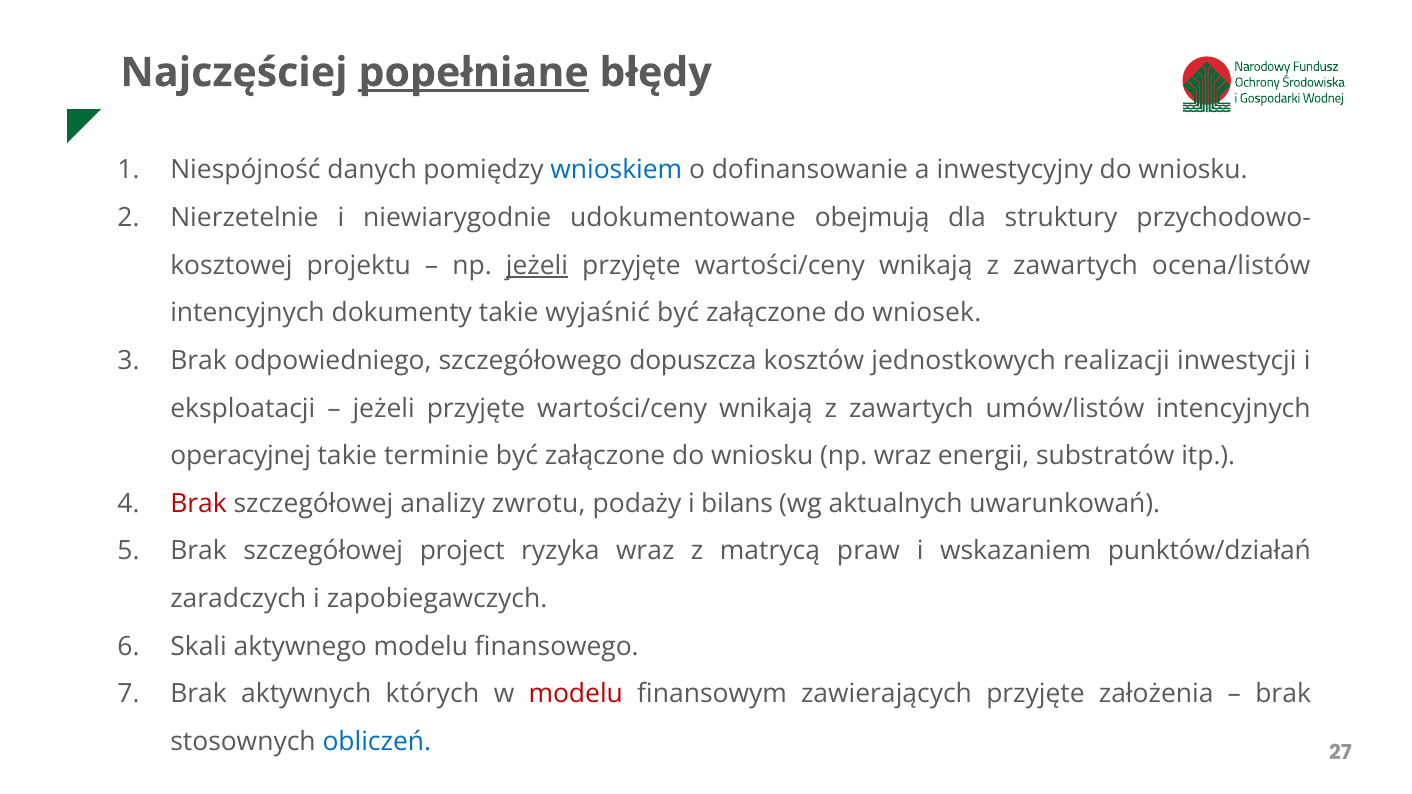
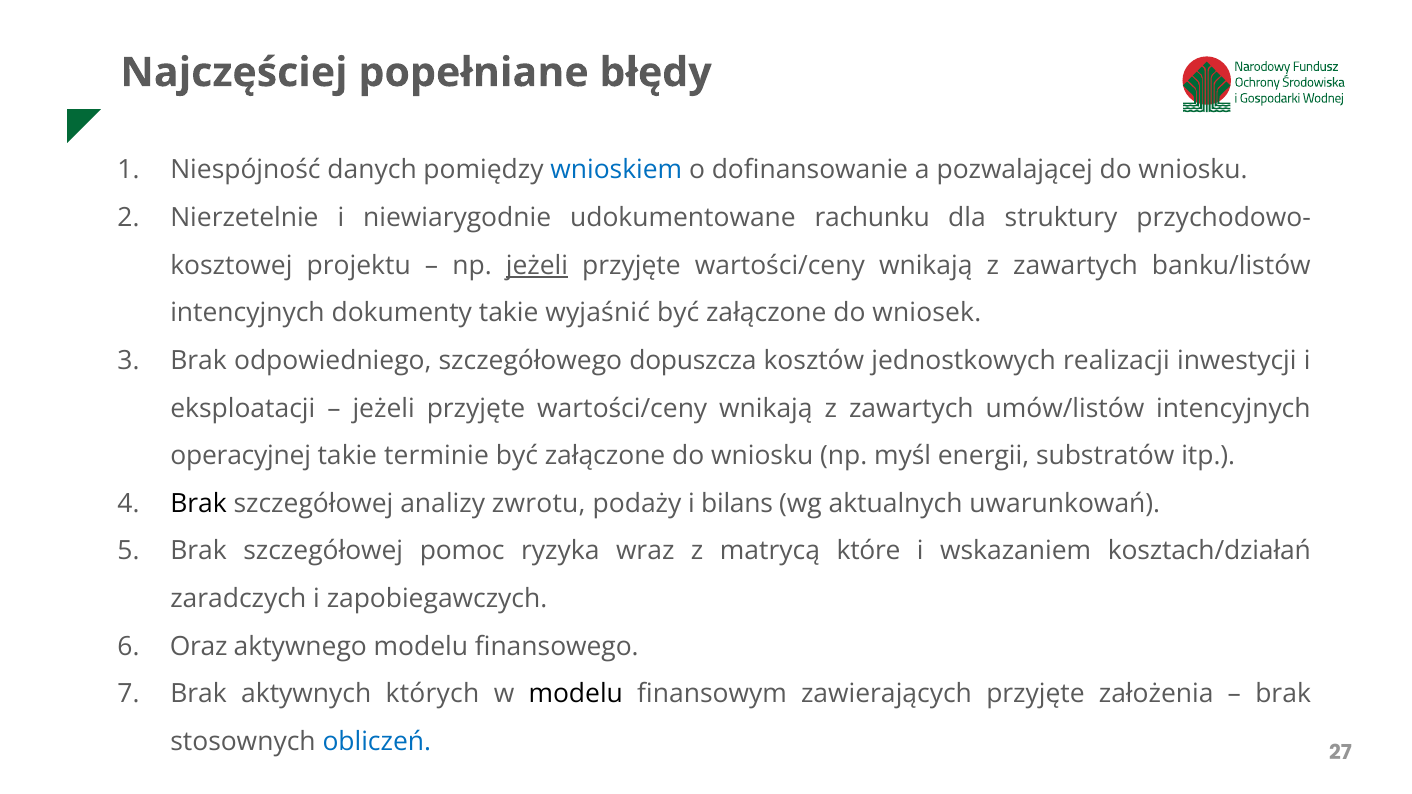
popełniane underline: present -> none (474, 73)
inwestycyjny: inwestycyjny -> pozwalającej (1015, 170)
obejmują: obejmują -> rachunku (872, 218)
ocena/listów: ocena/listów -> banku/listów (1231, 265)
np wraz: wraz -> myśl (903, 456)
Brak colour: red -> black (199, 504)
project: project -> pomoc (462, 551)
praw: praw -> które (869, 551)
punktów/działań: punktów/działań -> kosztach/działań (1209, 551)
Skali: Skali -> Oraz (199, 647)
modelu colour: red -> black (576, 694)
